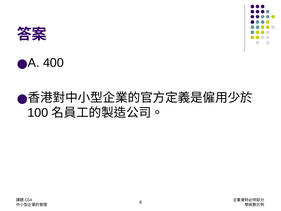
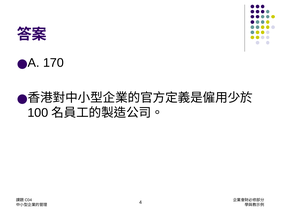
400: 400 -> 170 (53, 63)
